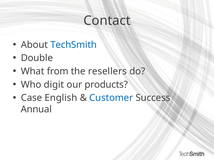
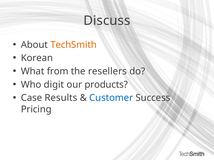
Contact: Contact -> Discuss (107, 21)
TechSmith colour: blue -> orange (74, 45)
Double: Double -> Korean (37, 58)
English: English -> Results (61, 98)
Annual: Annual -> Pricing (36, 110)
